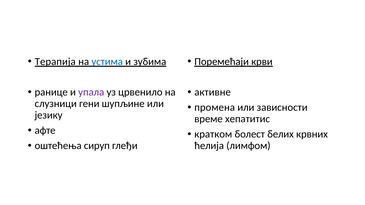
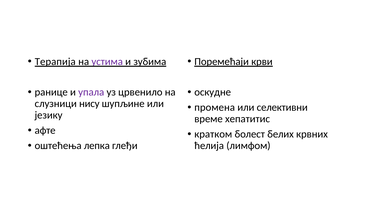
устима colour: blue -> purple (107, 62)
активне: активне -> оскудне (213, 92)
гени: гени -> нису (89, 104)
зависности: зависности -> селективни (282, 108)
сируп: сируп -> лепка (97, 146)
